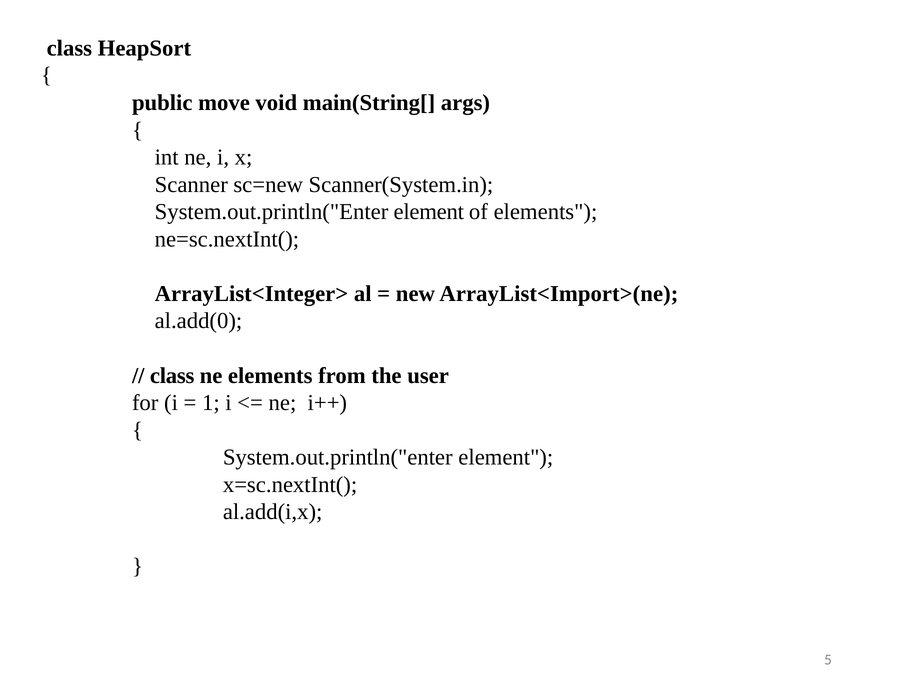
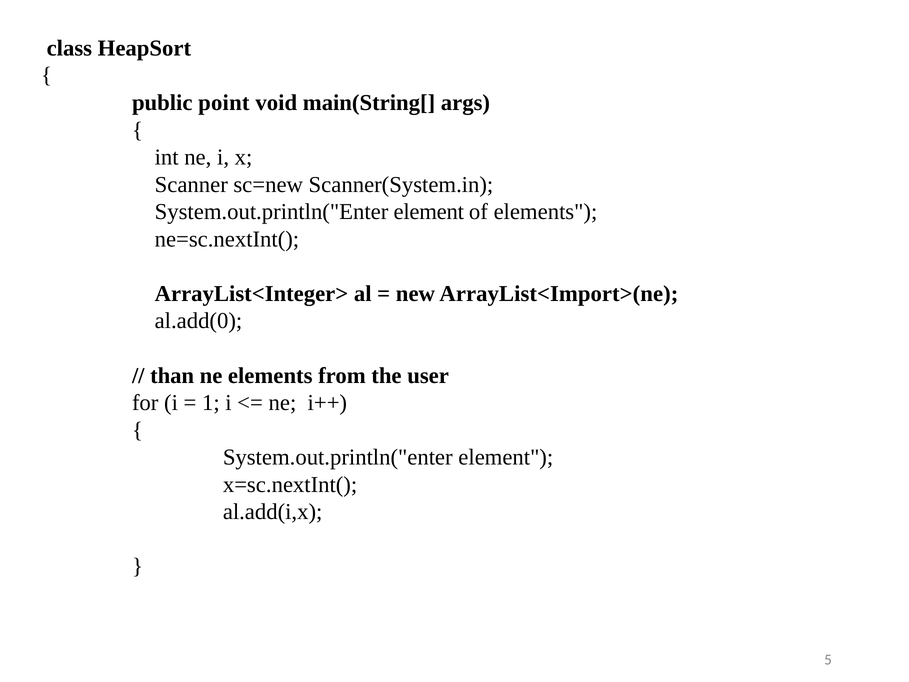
move: move -> point (224, 103)
class: class -> than (172, 375)
